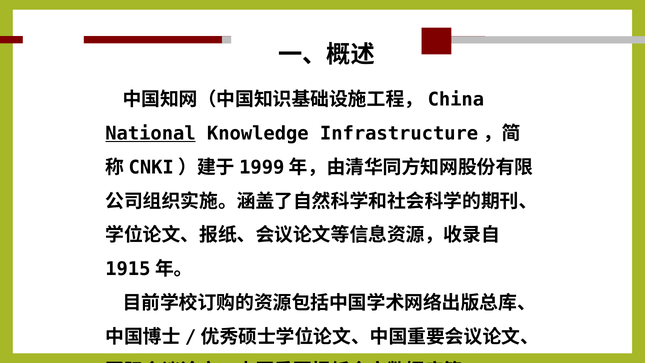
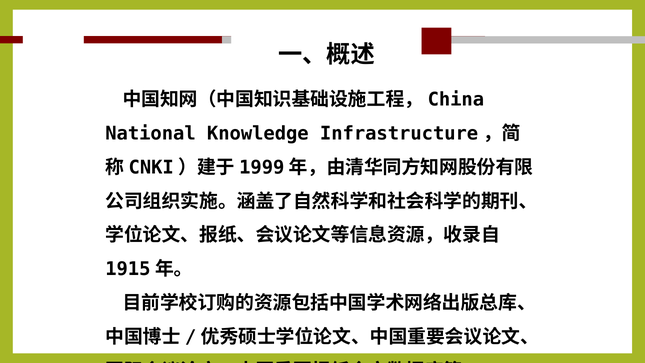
National underline: present -> none (151, 134)
